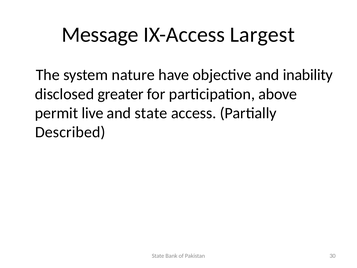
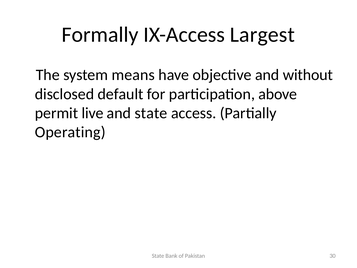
Message: Message -> Formally (100, 35)
nature: nature -> means (133, 75)
inability: inability -> without (308, 75)
greater: greater -> default (121, 94)
Described: Described -> Operating (70, 132)
